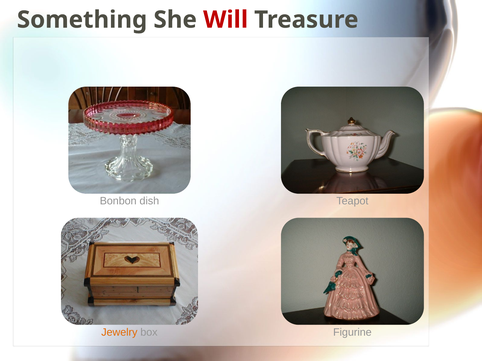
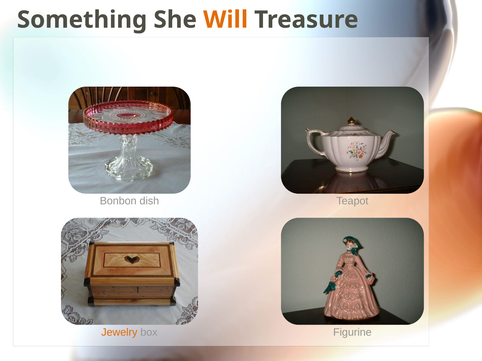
Will colour: red -> orange (226, 20)
